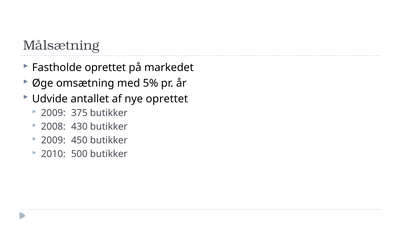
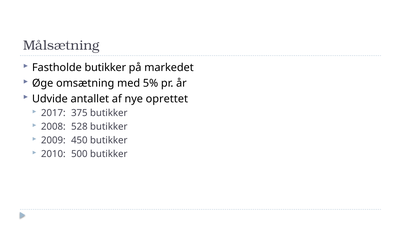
Fastholde oprettet: oprettet -> butikker (105, 67)
2009: 2009 -> 2017 (53, 113)
430: 430 -> 528 (79, 126)
